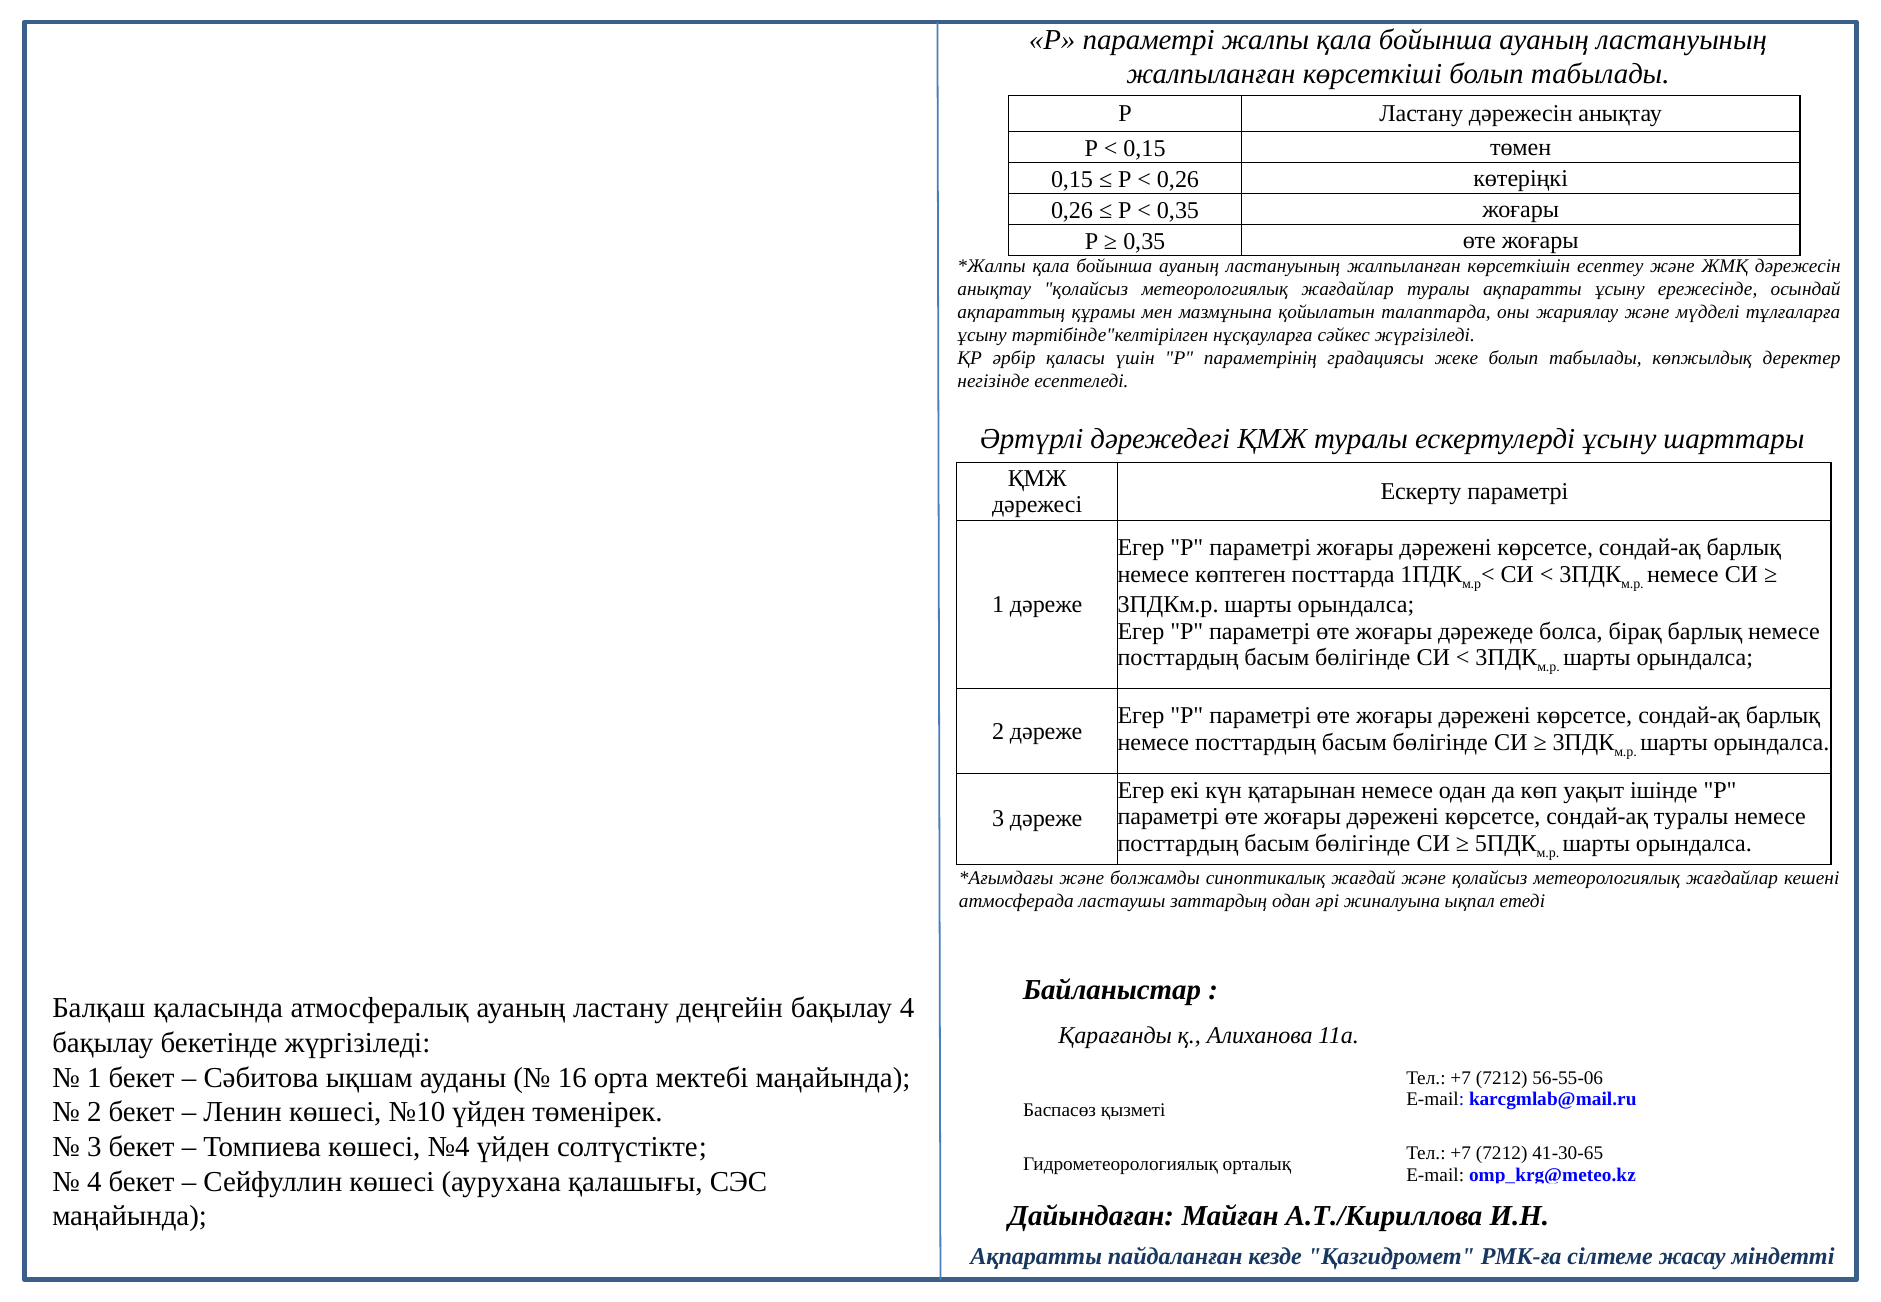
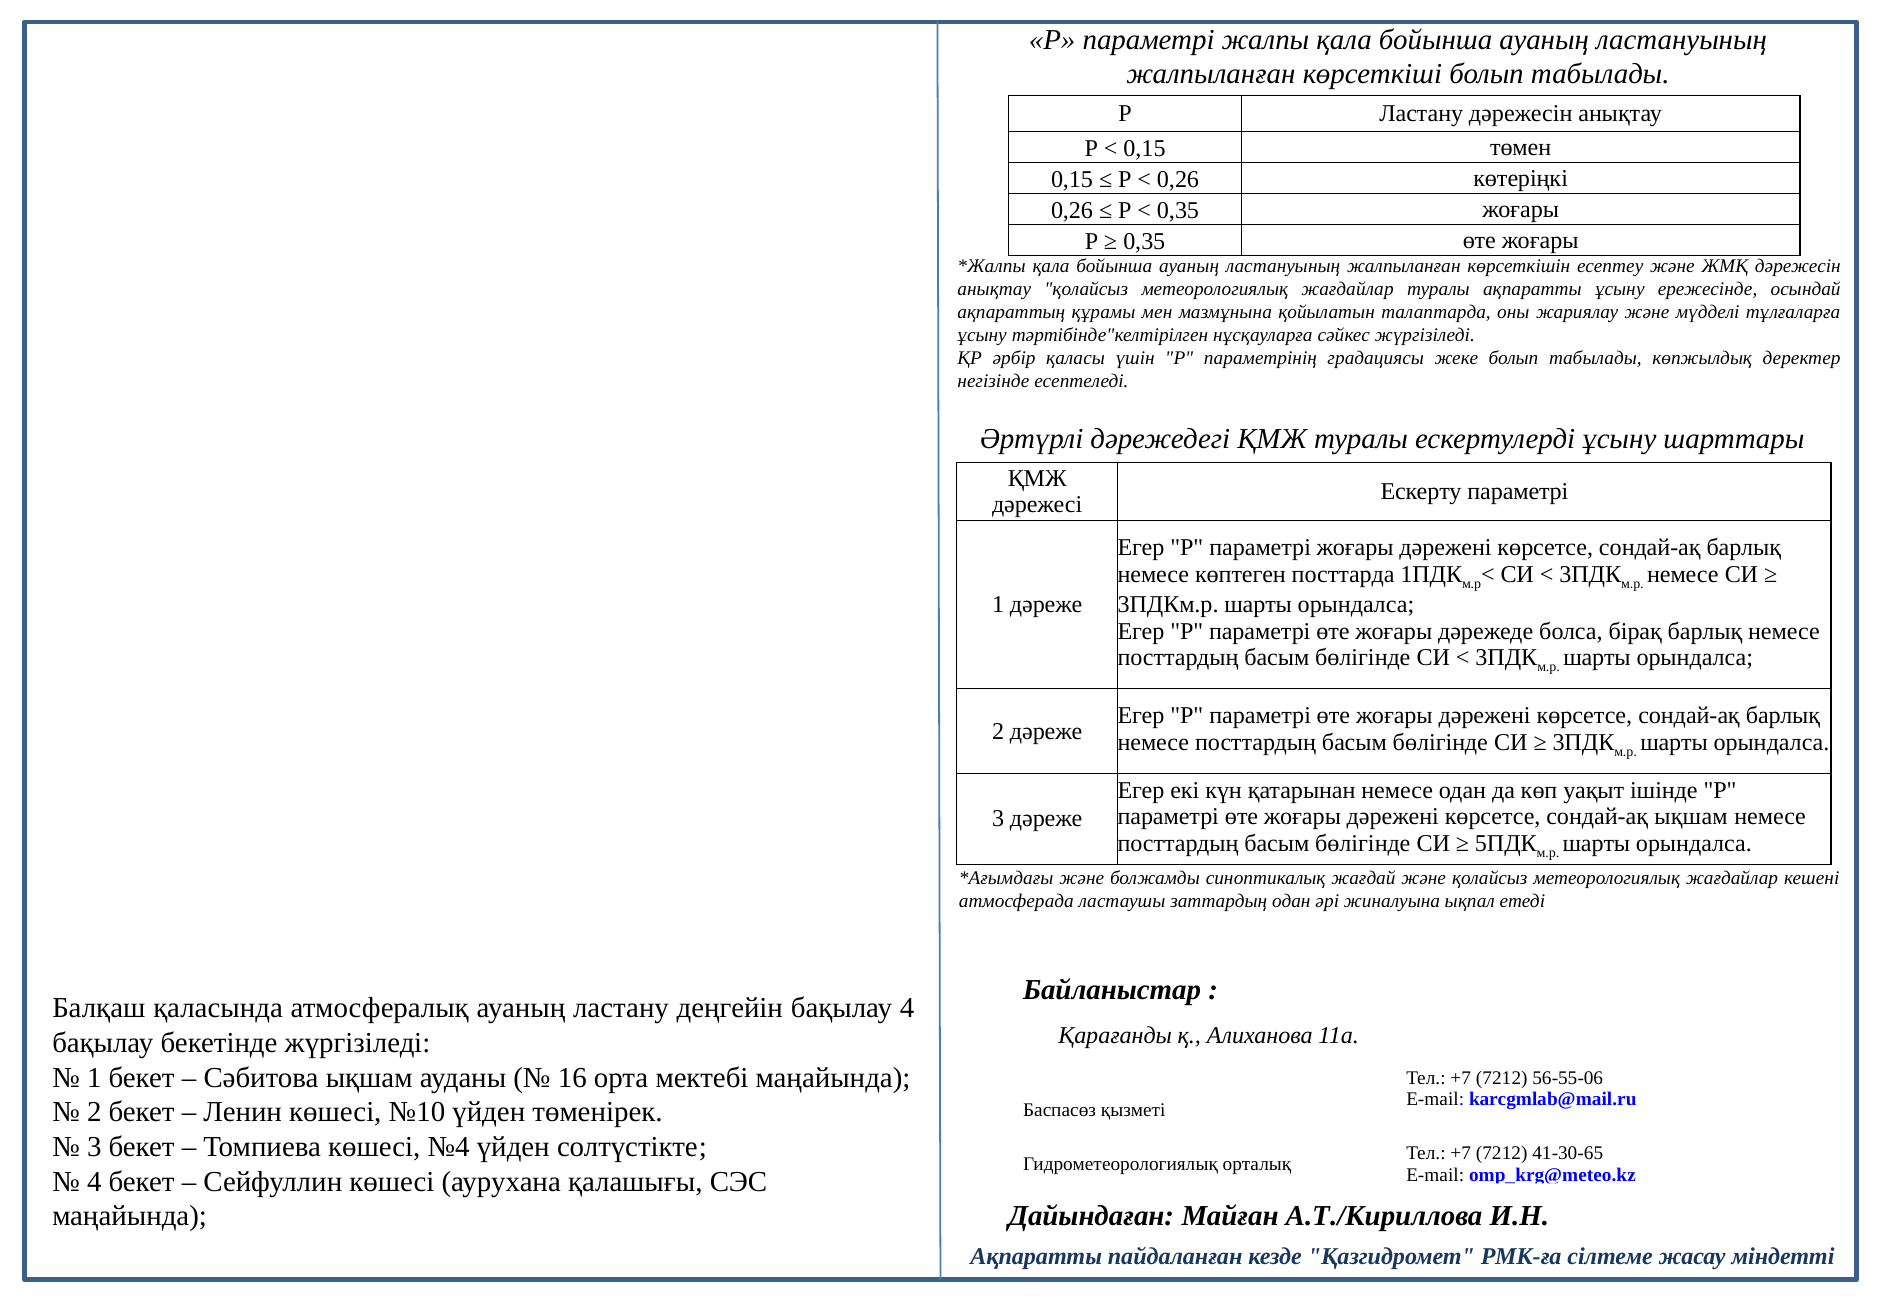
сондай-ақ туралы: туралы -> ықшам (1691, 817)
